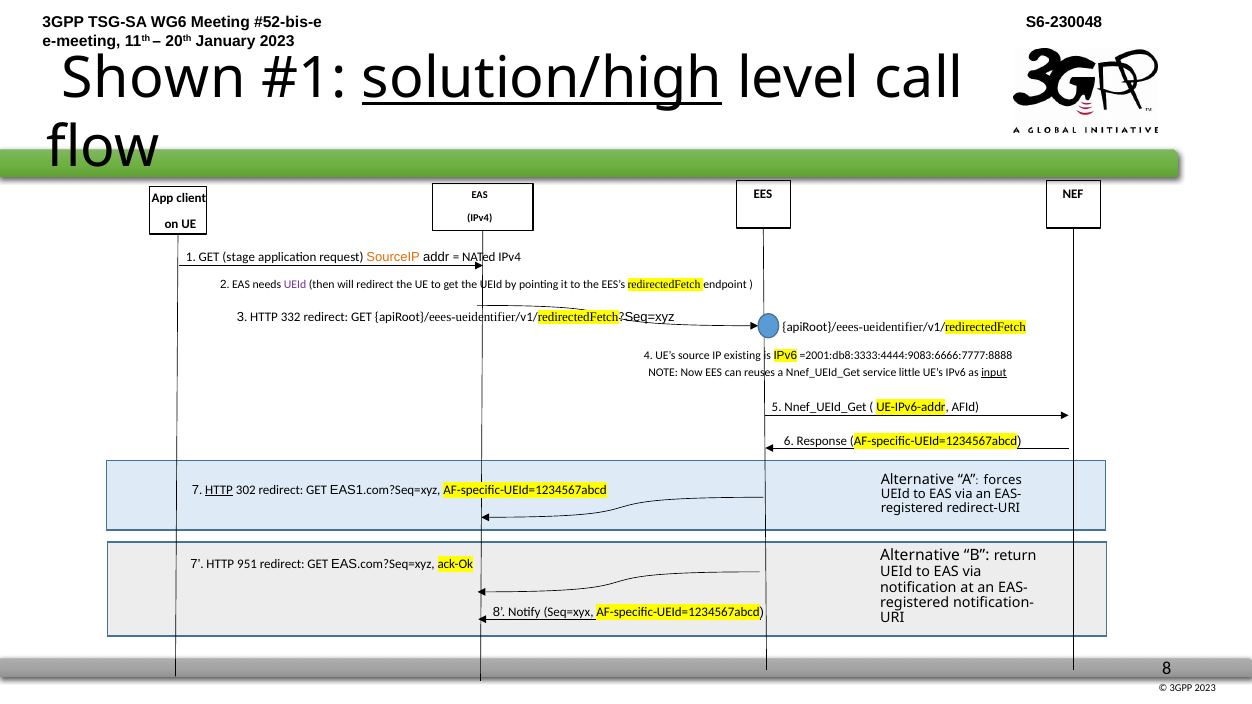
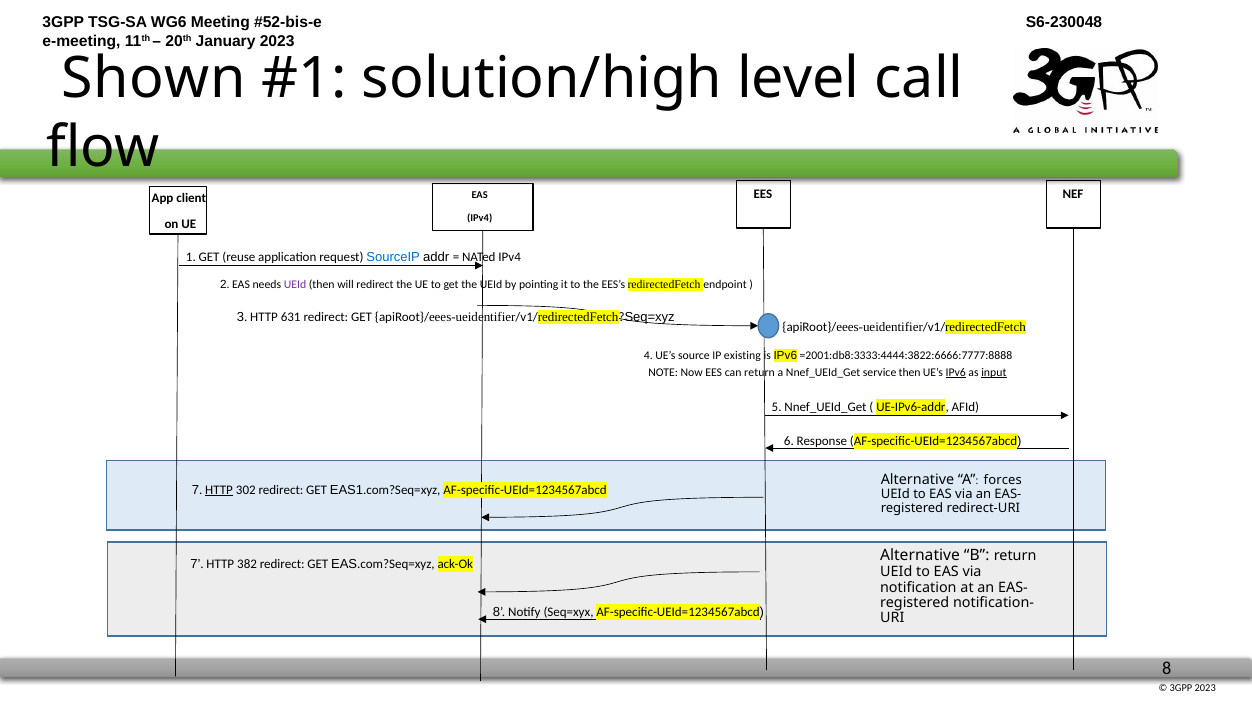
solution/high underline: present -> none (542, 79)
stage: stage -> reuse (239, 257)
SourceIP colour: orange -> blue (393, 257)
332: 332 -> 631 (291, 317)
=2001:db8:3333:4444:9083:6666:7777:8888: =2001:db8:3333:4444:9083:6666:7777:8888 -> =2001:db8:3333:4444:3822:6666:7777:8888 (906, 355)
can reuses: reuses -> return (760, 373)
service little: little -> then (910, 373)
IPv6 underline: none -> present (956, 373)
951: 951 -> 382 (247, 564)
